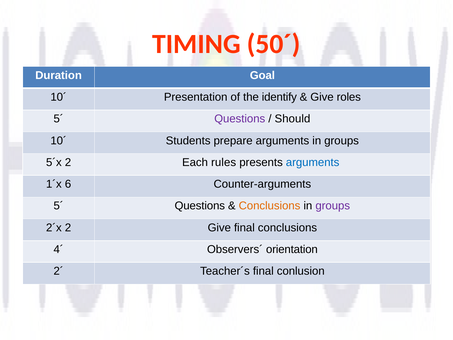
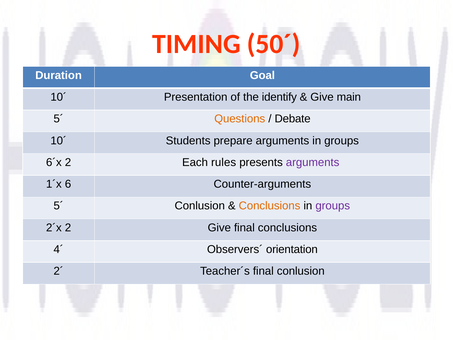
roles: roles -> main (349, 97)
Questions colour: purple -> orange (240, 119)
Should: Should -> Debate (293, 119)
5´x: 5´x -> 6´x (54, 162)
arguments colour: blue -> purple (313, 162)
Questions: Questions -> Conlusion (200, 206)
